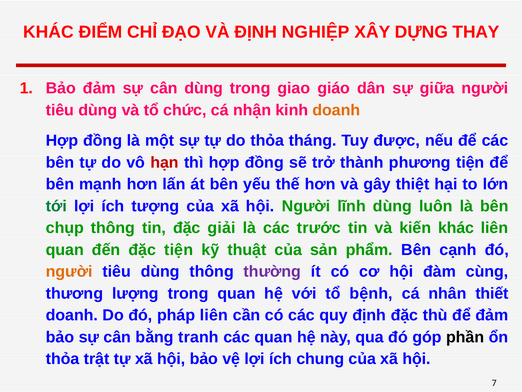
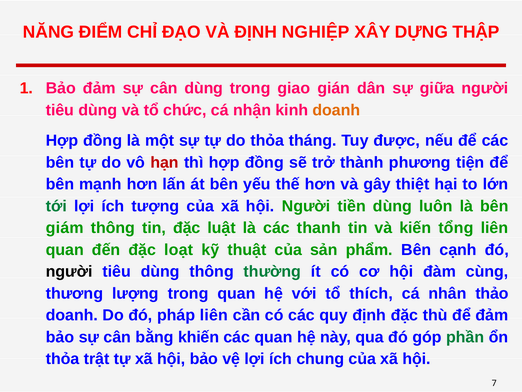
KHÁC: KHÁC -> NĂNG (49, 32)
THAY: THAY -> THẬP (476, 32)
giáo: giáo -> gián (334, 88)
lĩnh: lĩnh -> tiền (352, 206)
chụp: chụp -> giám (65, 228)
giải: giải -> luật (222, 228)
trước: trước -> thanh (319, 228)
kiến khác: khác -> tổng (456, 228)
đặc tiện: tiện -> loạt (179, 249)
người colour: orange -> black (69, 271)
thường colour: purple -> green (272, 271)
bệnh: bệnh -> thích (371, 293)
thiết: thiết -> thảo (492, 293)
tranh: tranh -> khiến (199, 337)
phần colour: black -> green (465, 337)
